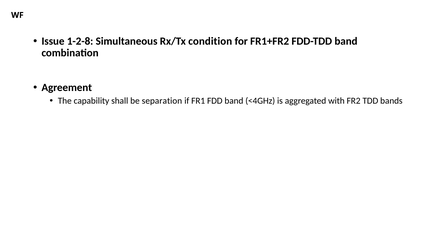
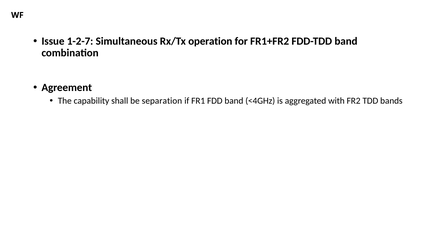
1-2-8: 1-2-8 -> 1-2-7 (80, 41)
condition: condition -> operation (210, 41)
